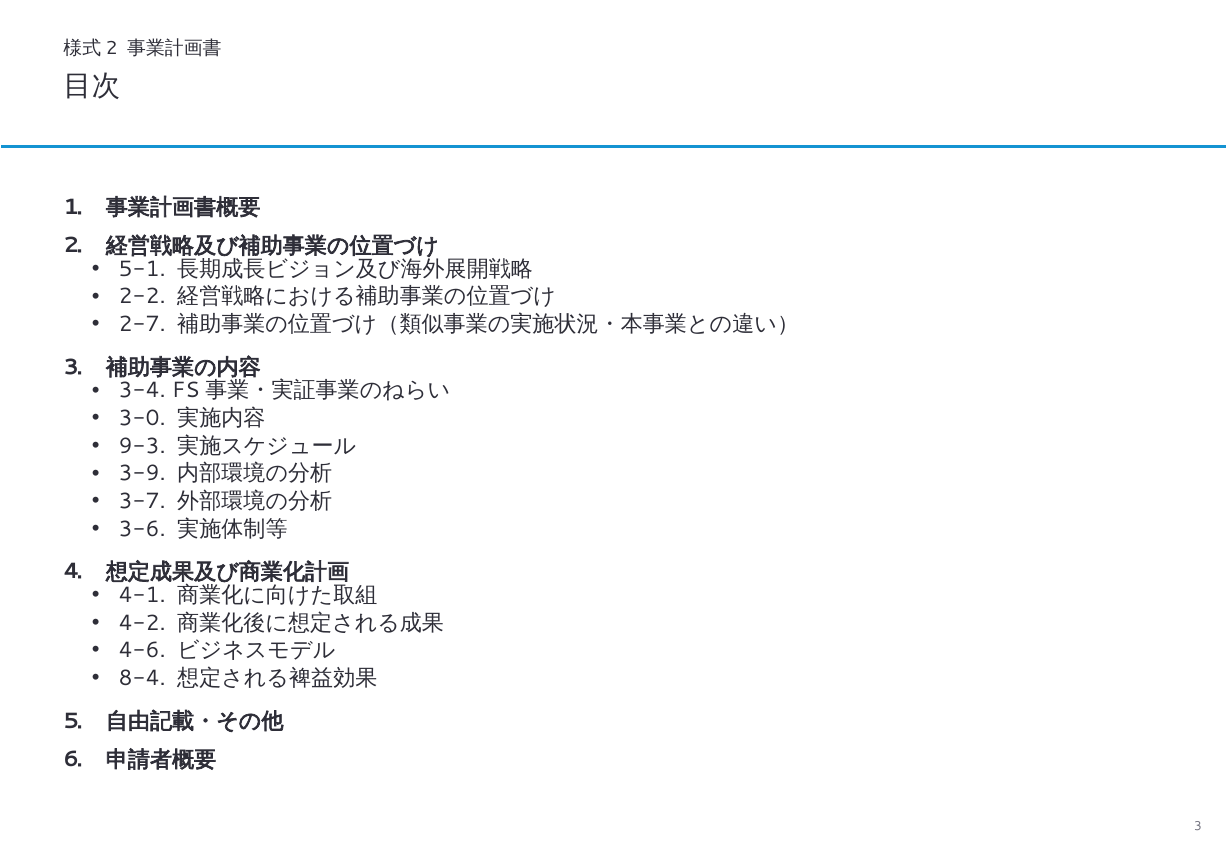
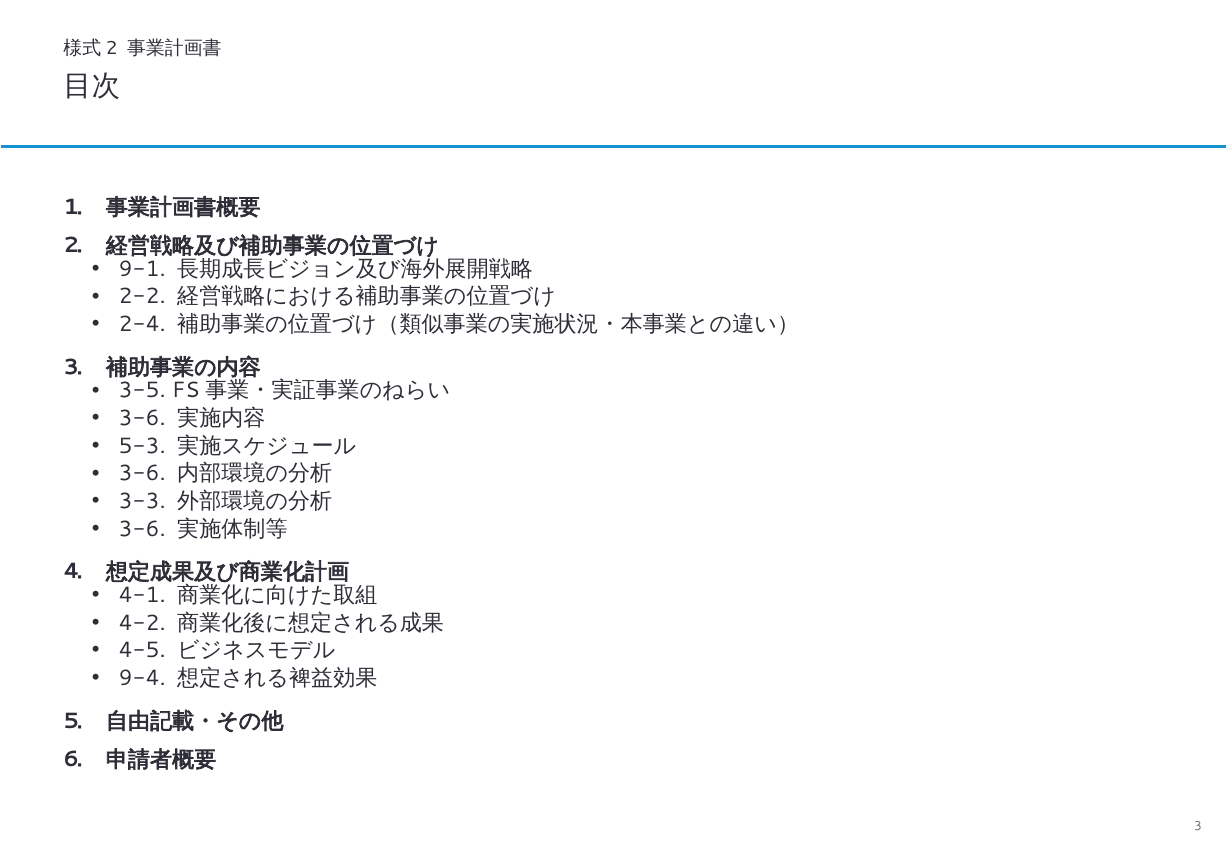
5-1: 5-1 -> 9-1 (142, 269)
2-7: 2-7 -> 2-4 (142, 324)
3-4: 3-4 -> 3-5 (142, 390)
3-0: 3-0 -> 3-6 (142, 418)
9-3: 9-3 -> 5-3 (142, 446)
3-9: 3-9 -> 3-6 (142, 473)
3-7: 3-7 -> 3-3 (142, 501)
4-6: 4-6 -> 4-5 (142, 650)
8-4: 8-4 -> 9-4 (142, 678)
